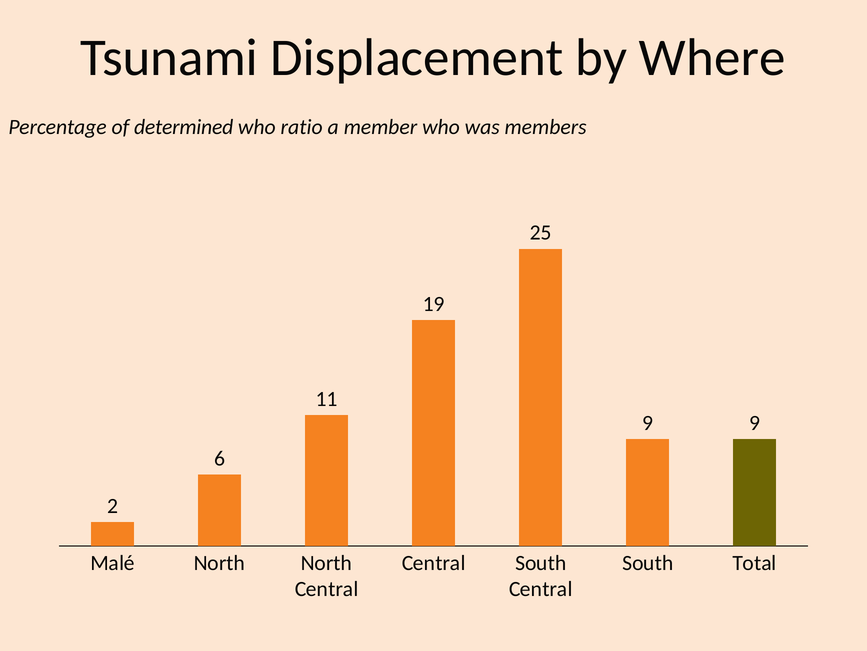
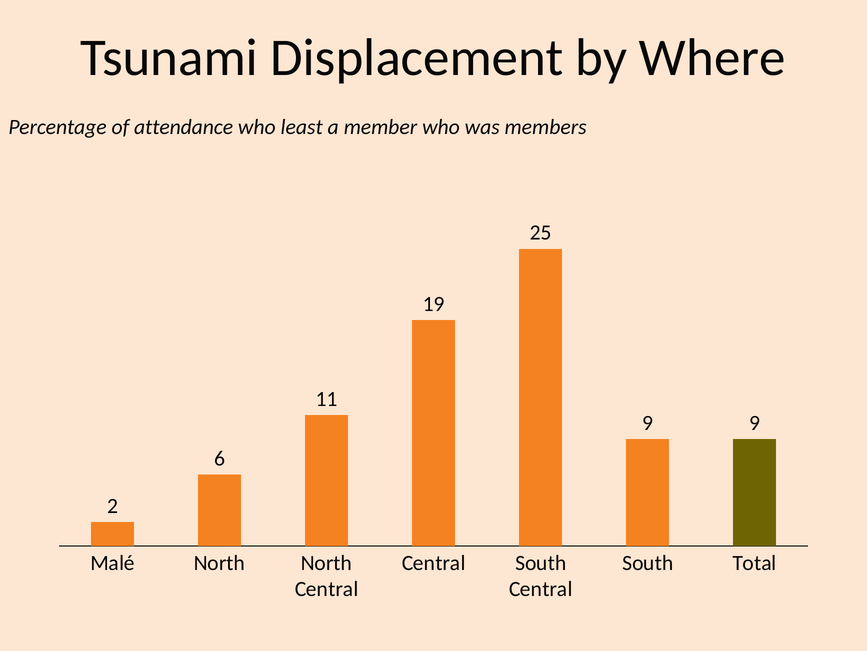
determined: determined -> attendance (184, 127)
ratio: ratio -> least (302, 127)
